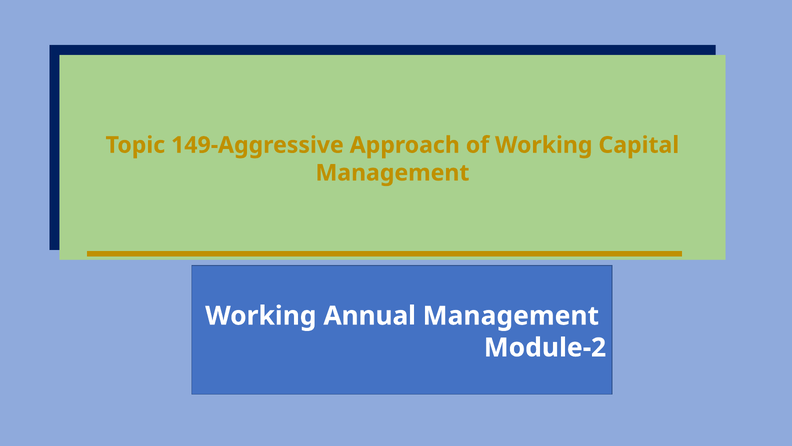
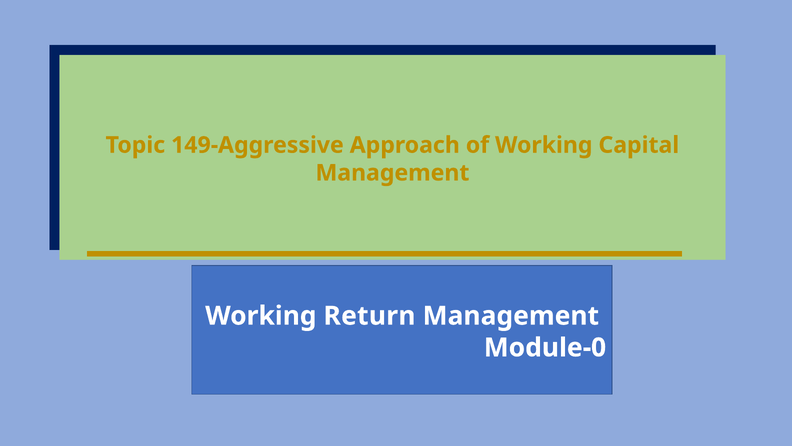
Annual: Annual -> Return (369, 316)
Module-2: Module-2 -> Module-0 (545, 347)
